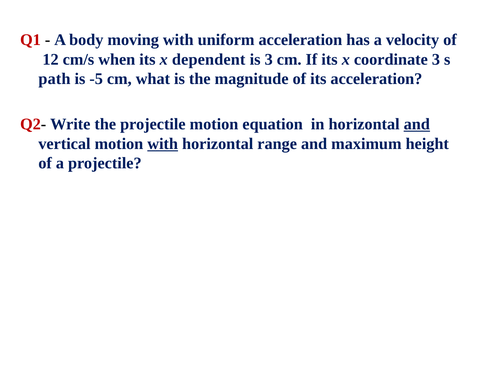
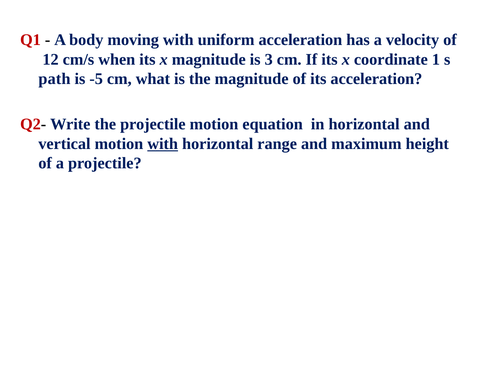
x dependent: dependent -> magnitude (209, 59)
coordinate 3: 3 -> 1 (436, 59)
and underline: present -> none (417, 124)
